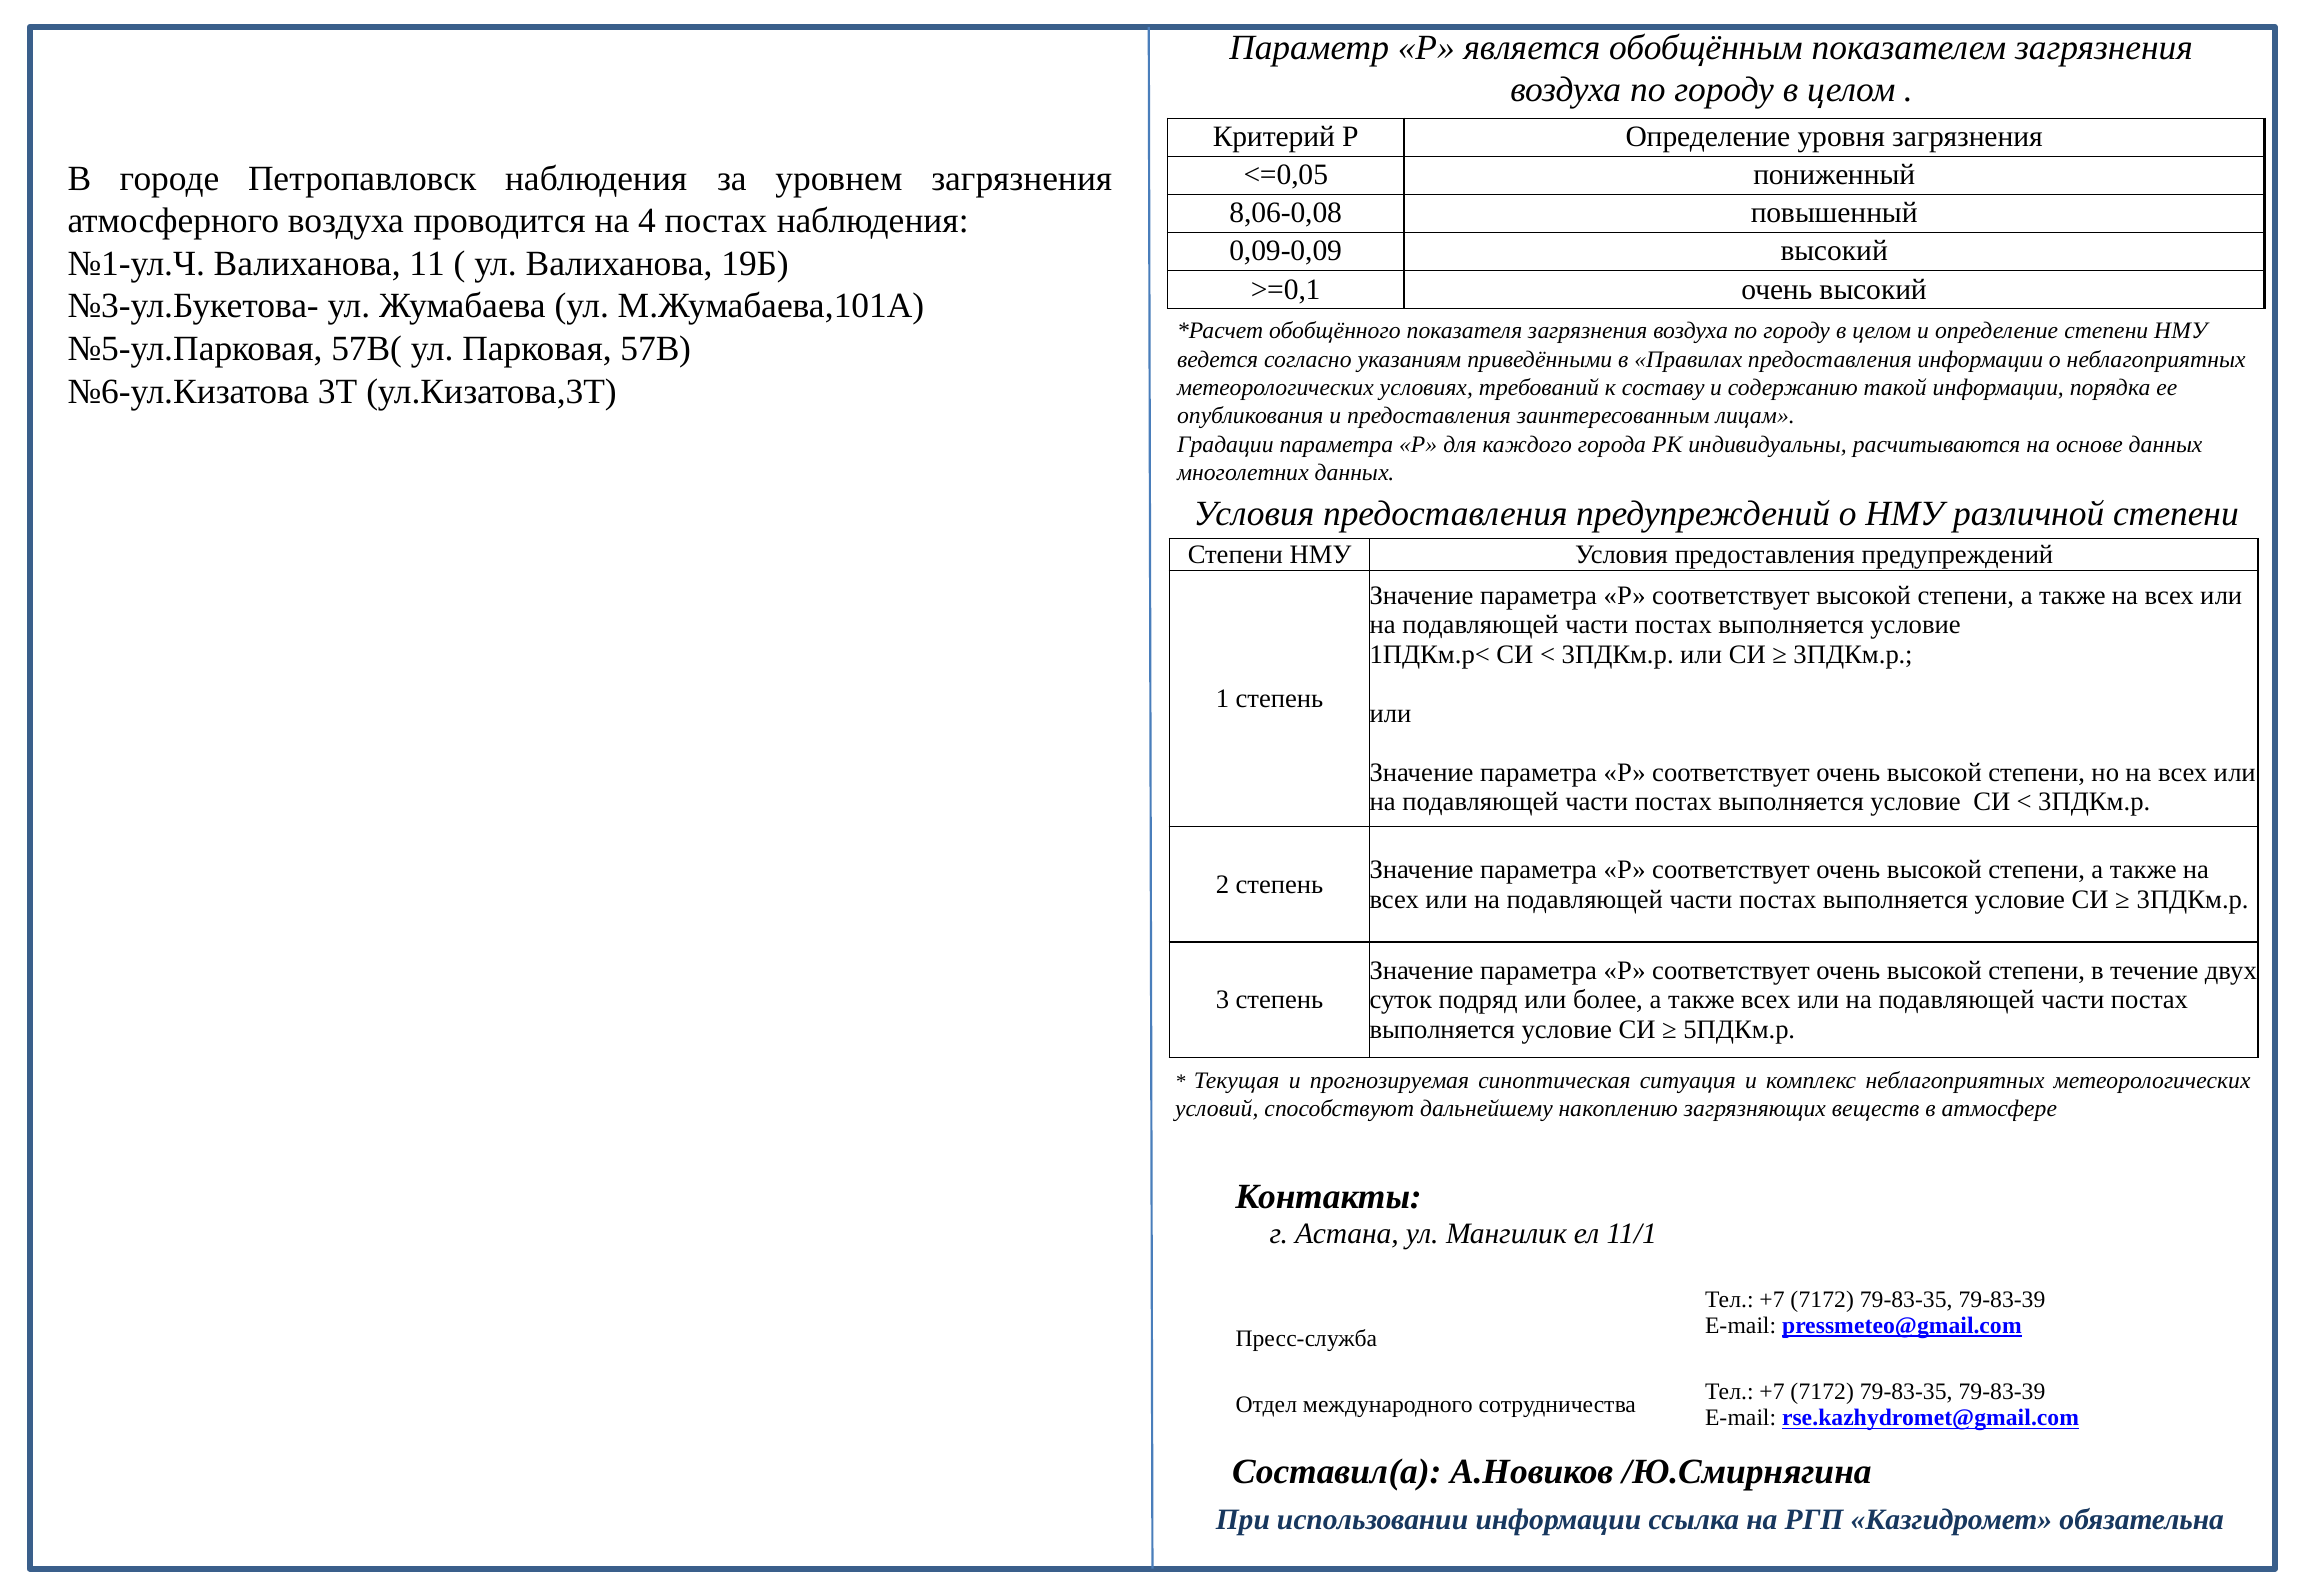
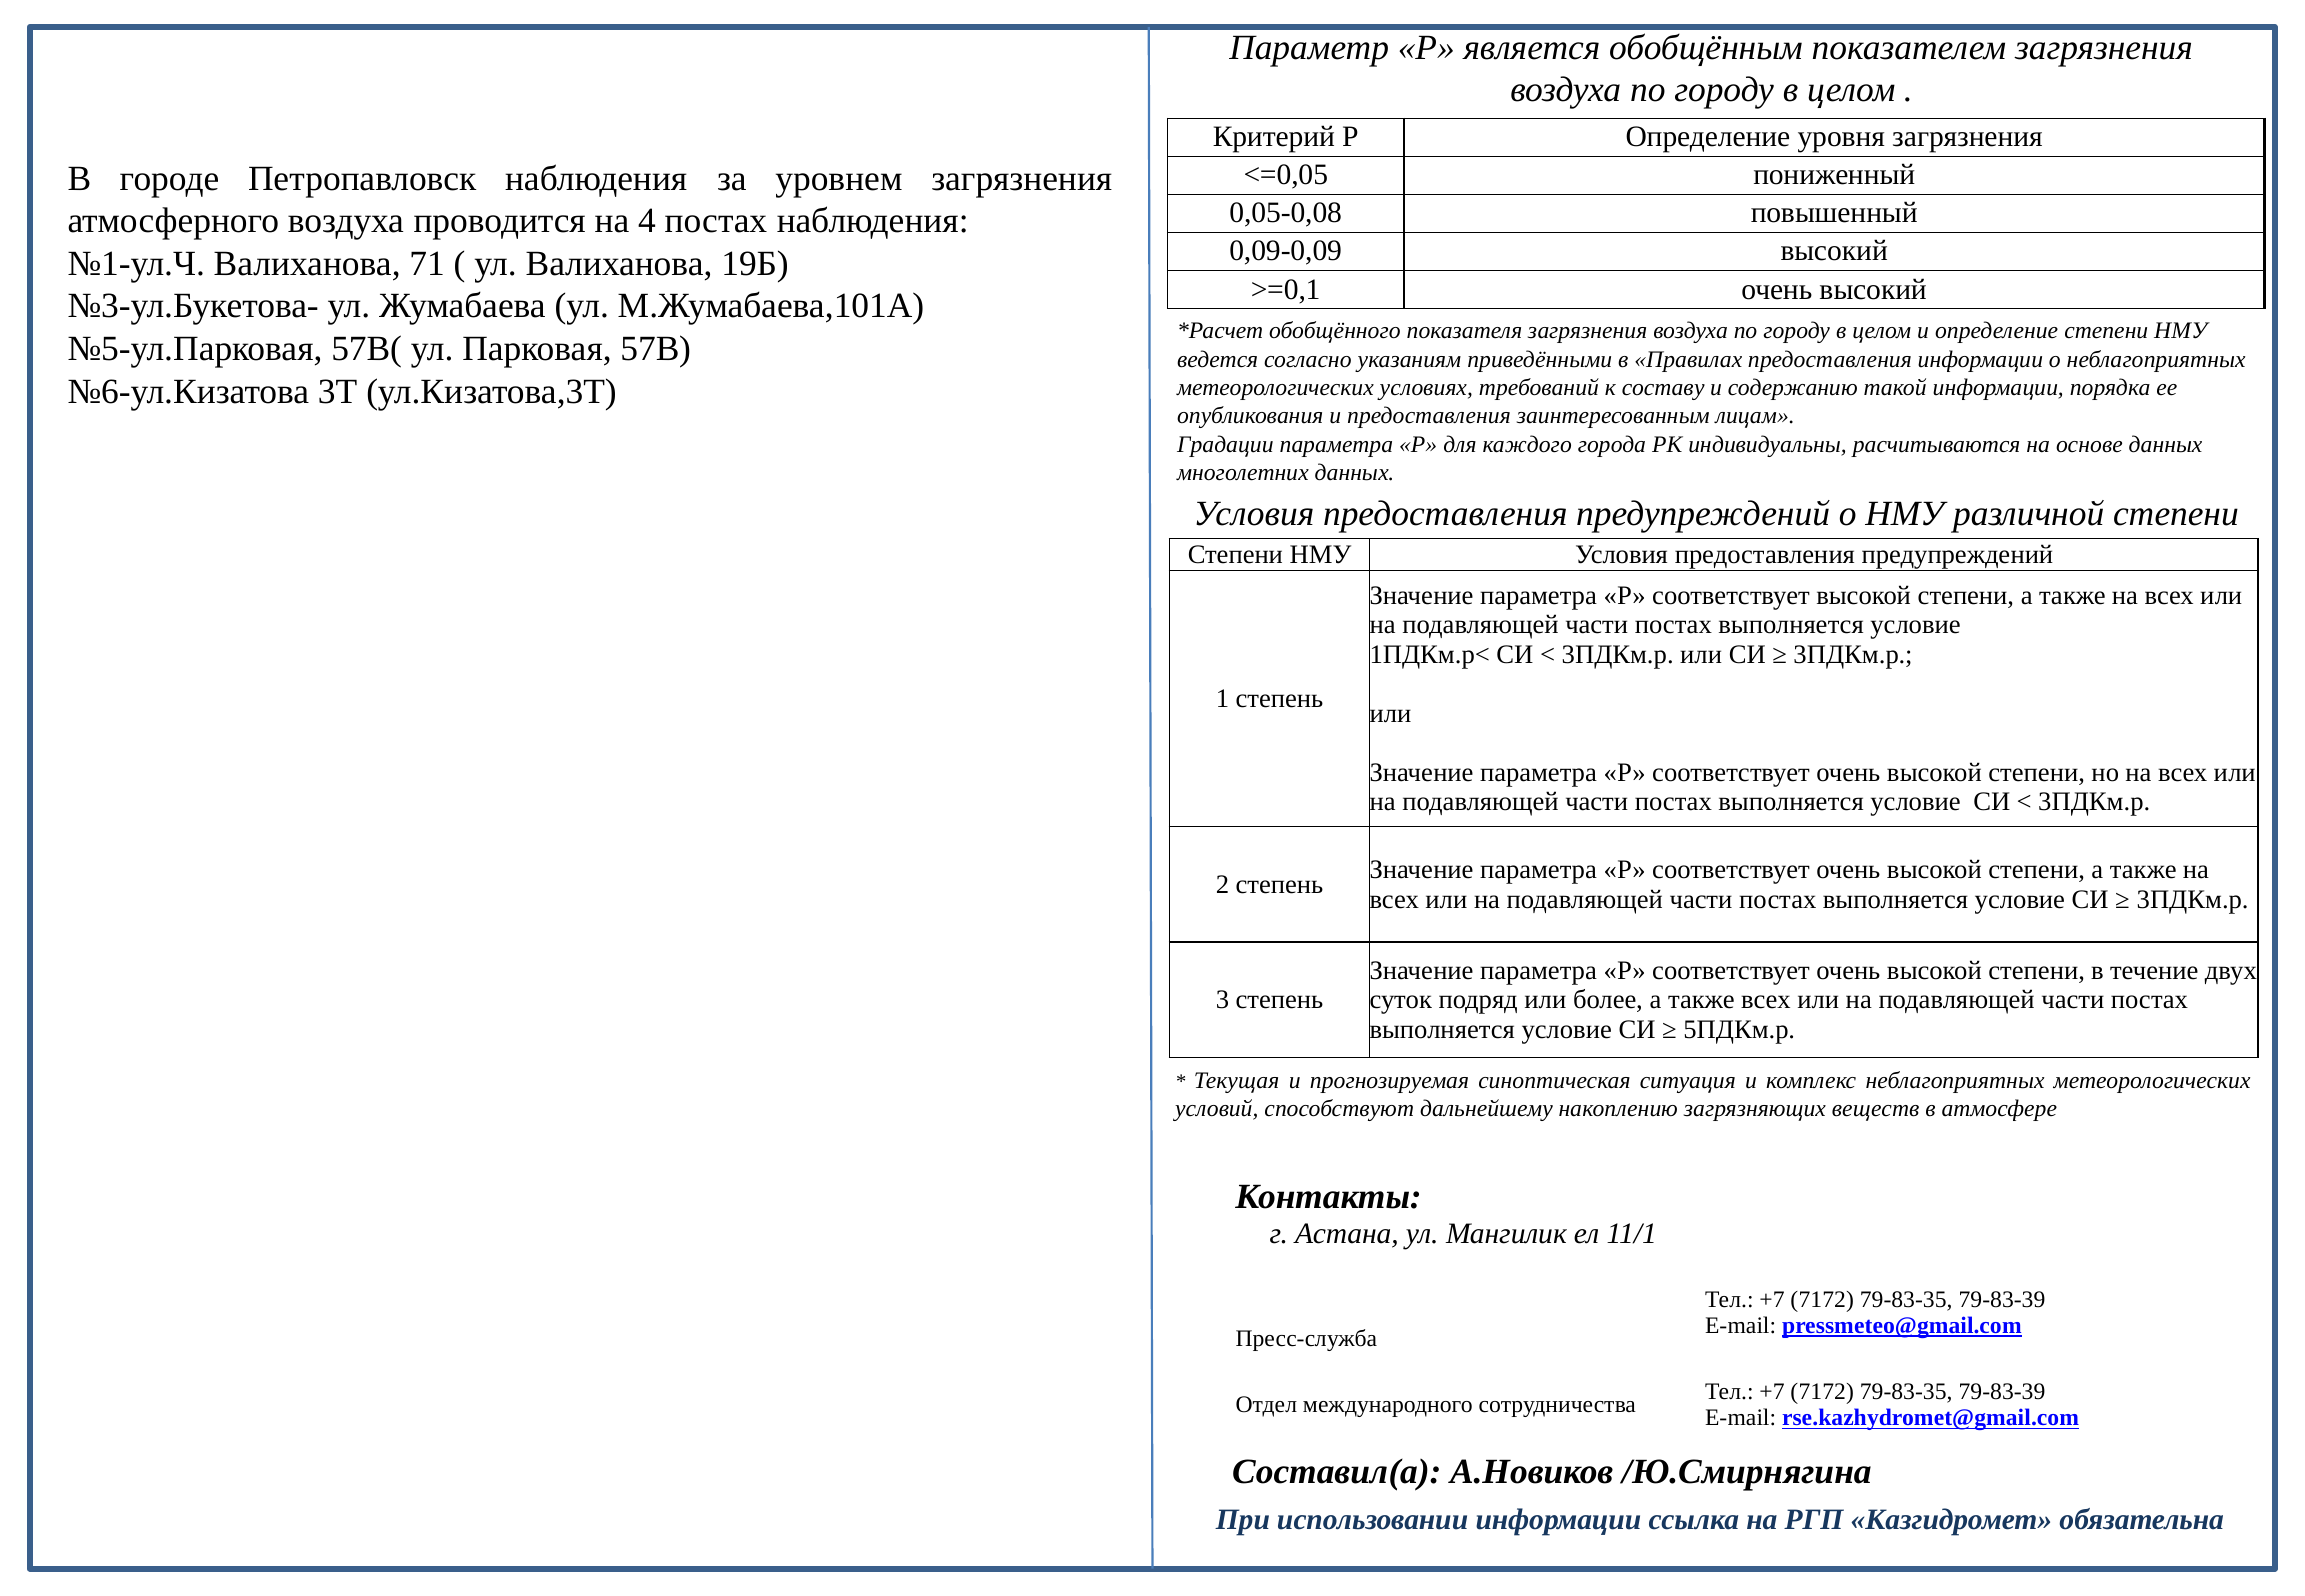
8,06-0,08: 8,06-0,08 -> 0,05-0,08 (1286, 213)
11: 11 -> 71 (427, 264)
